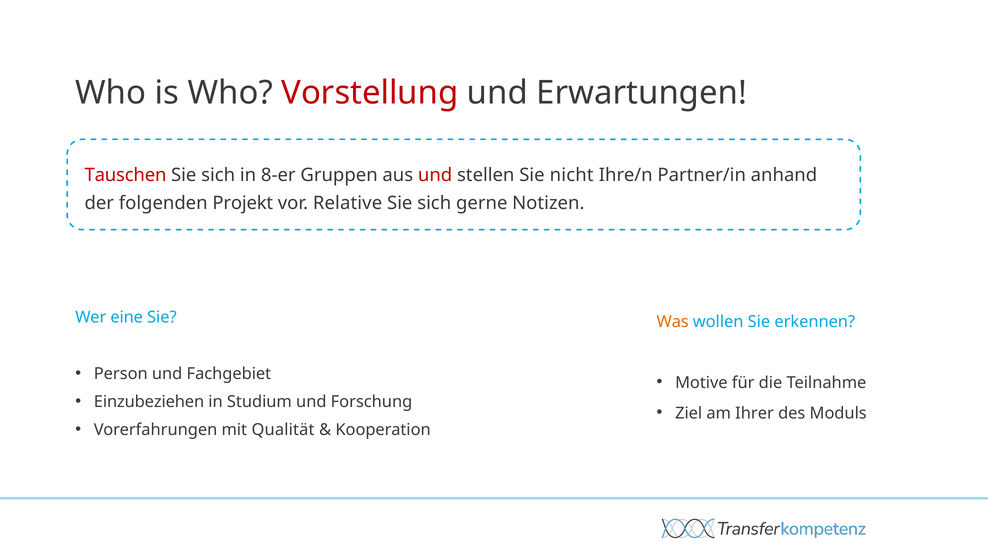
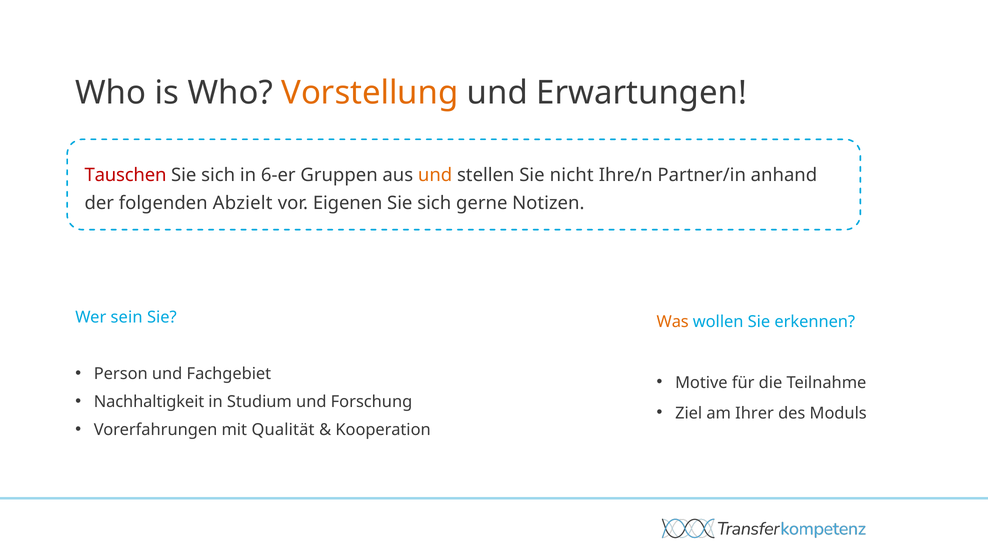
Vorstellung colour: red -> orange (370, 93)
8-er: 8-er -> 6-er (278, 175)
und colour: red -> orange (435, 175)
Projekt: Projekt -> Abzielt (243, 203)
Relative: Relative -> Eigenen (348, 203)
eine: eine -> sein (127, 317)
Einzubeziehen: Einzubeziehen -> Nachhaltigkeit (149, 402)
